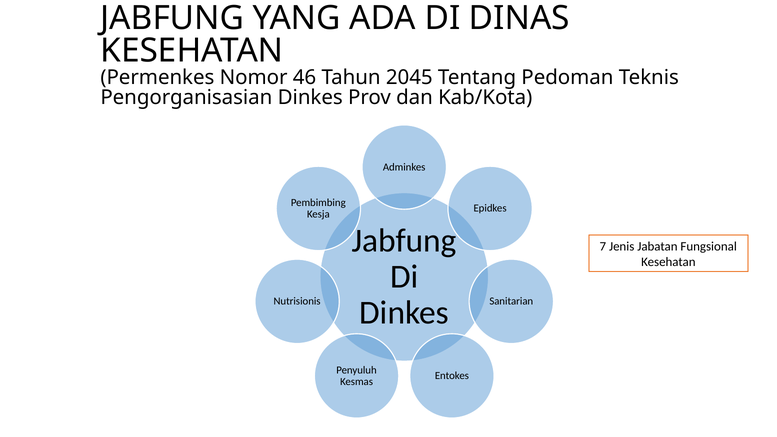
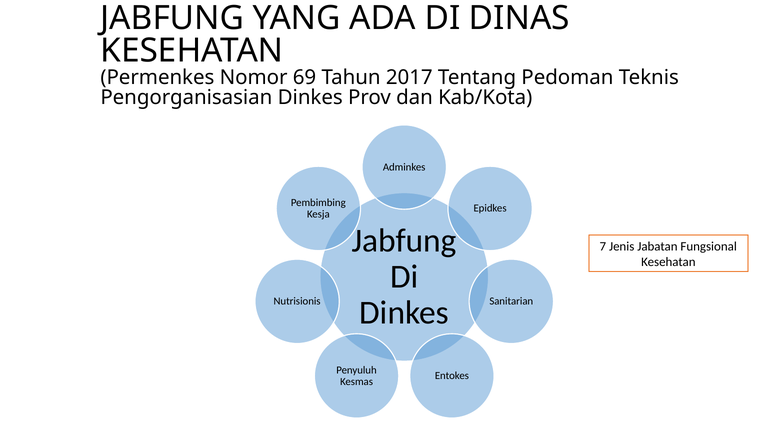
46: 46 -> 69 (305, 78)
2045: 2045 -> 2017 (409, 78)
